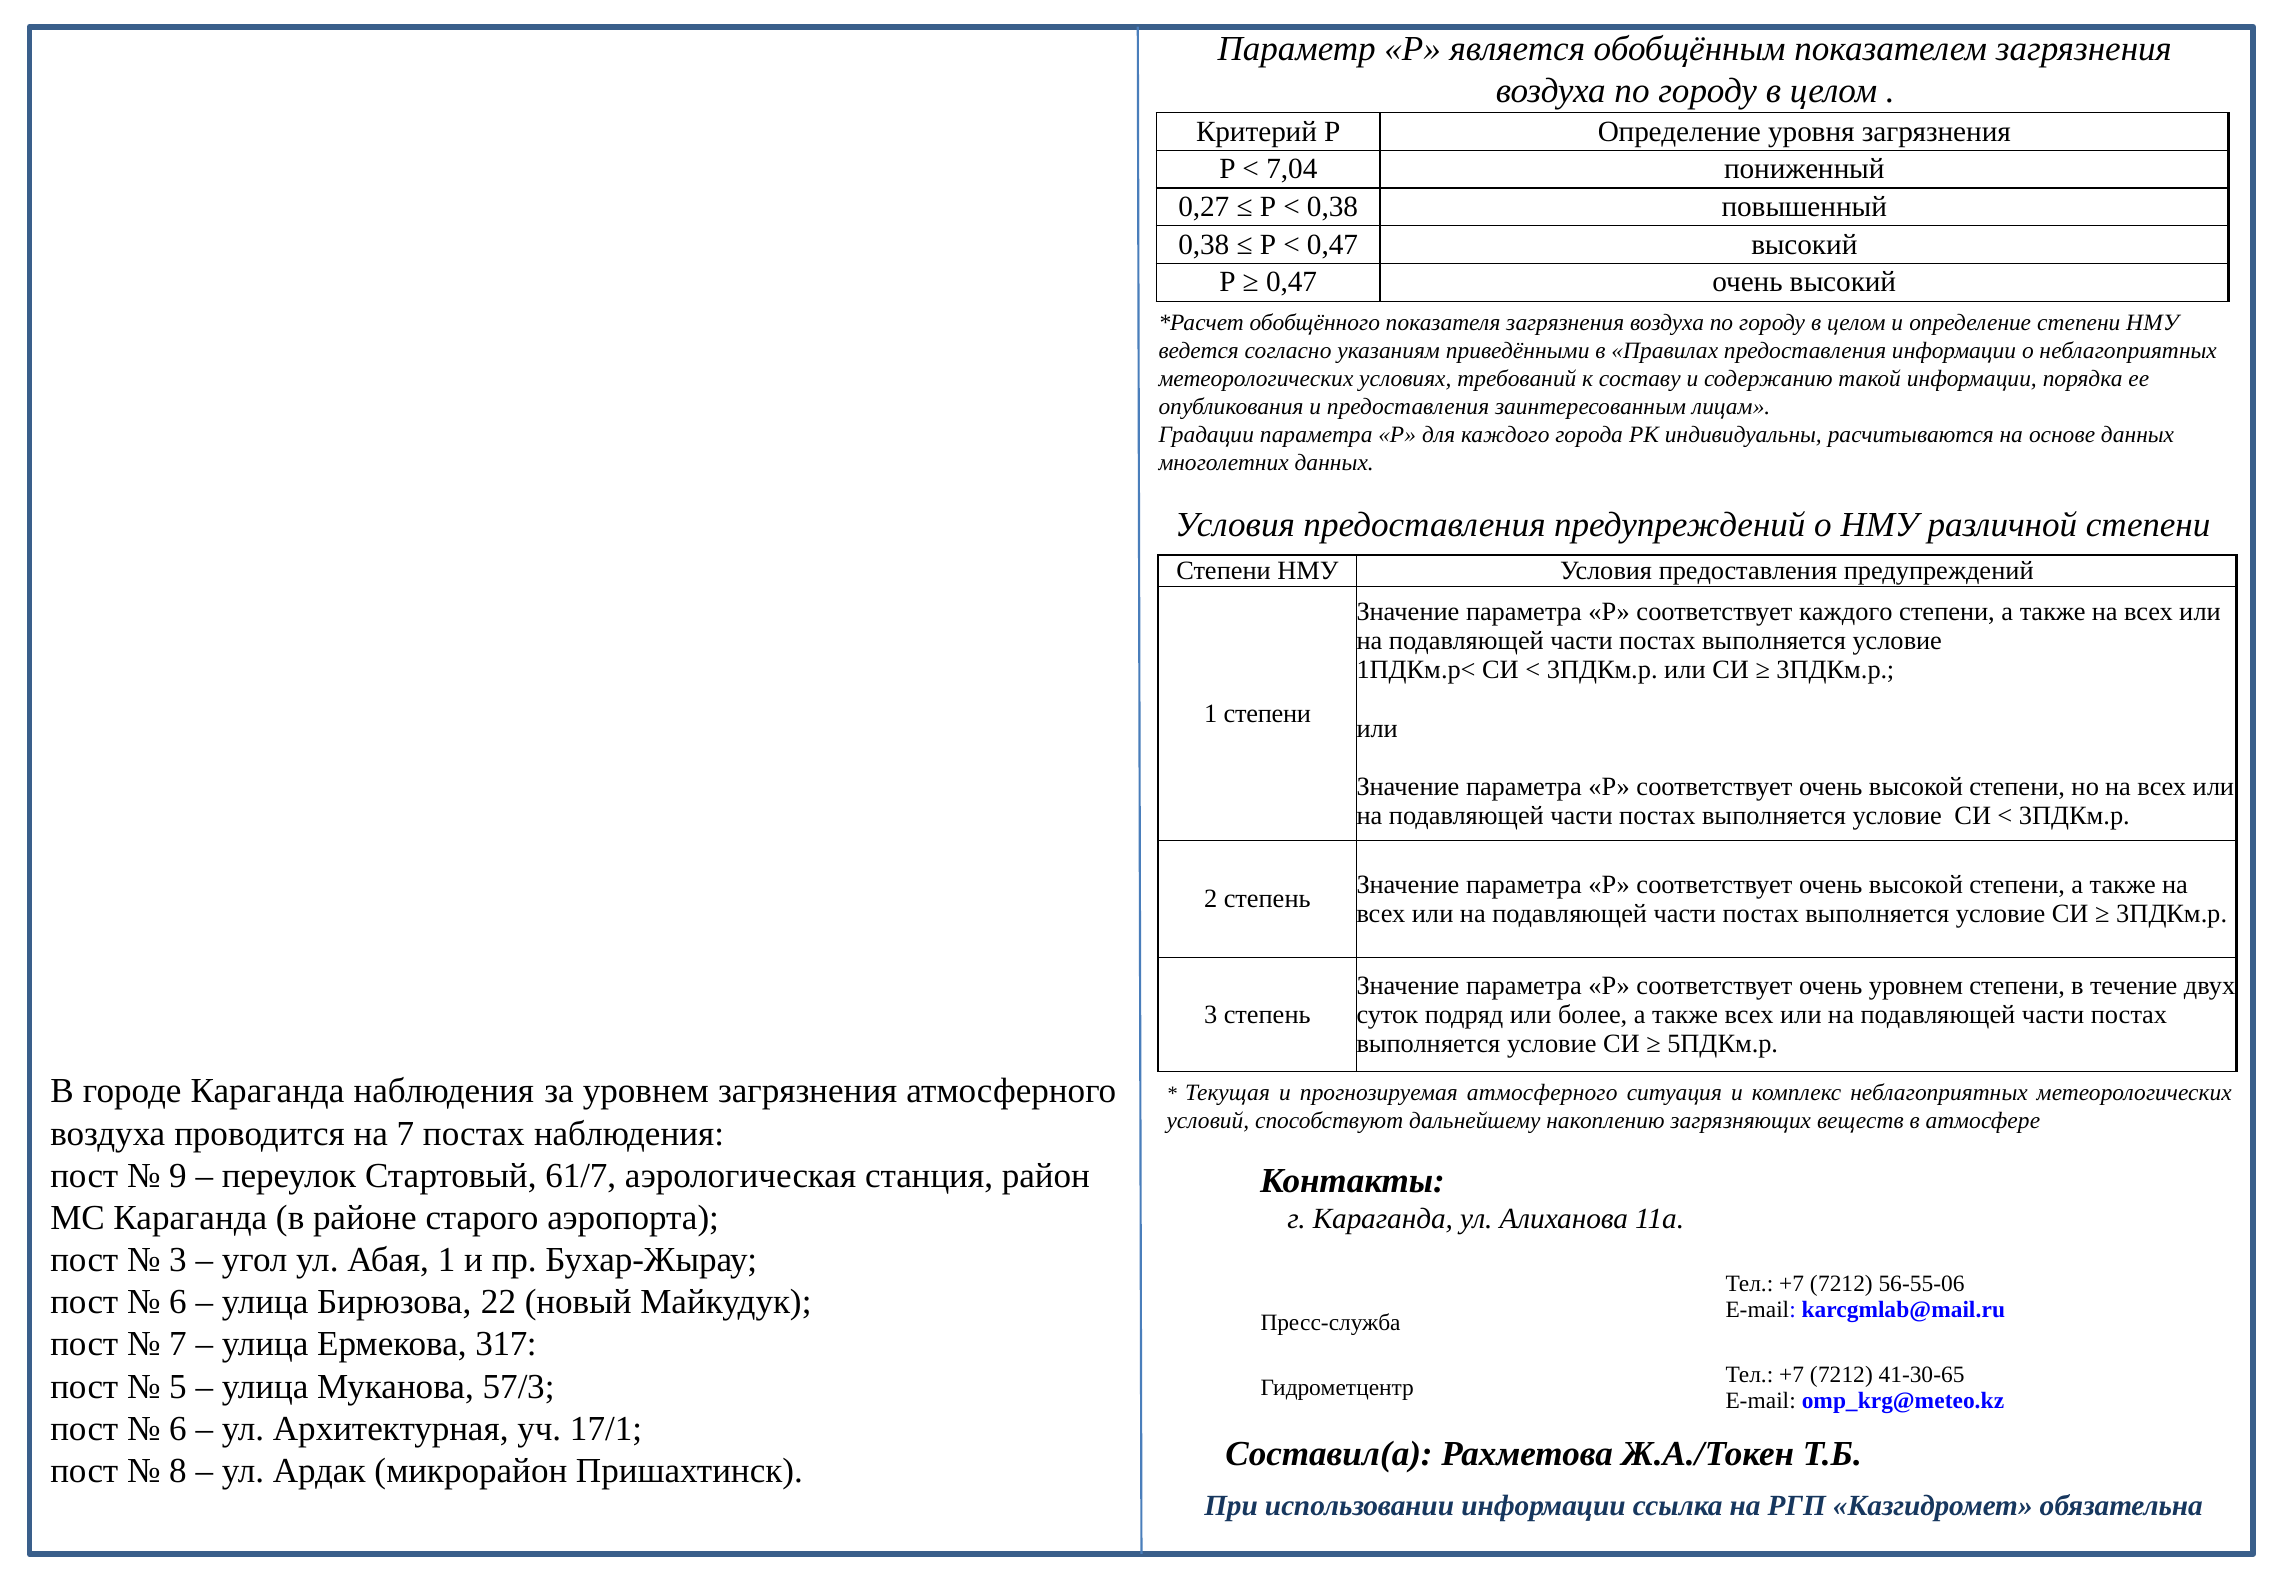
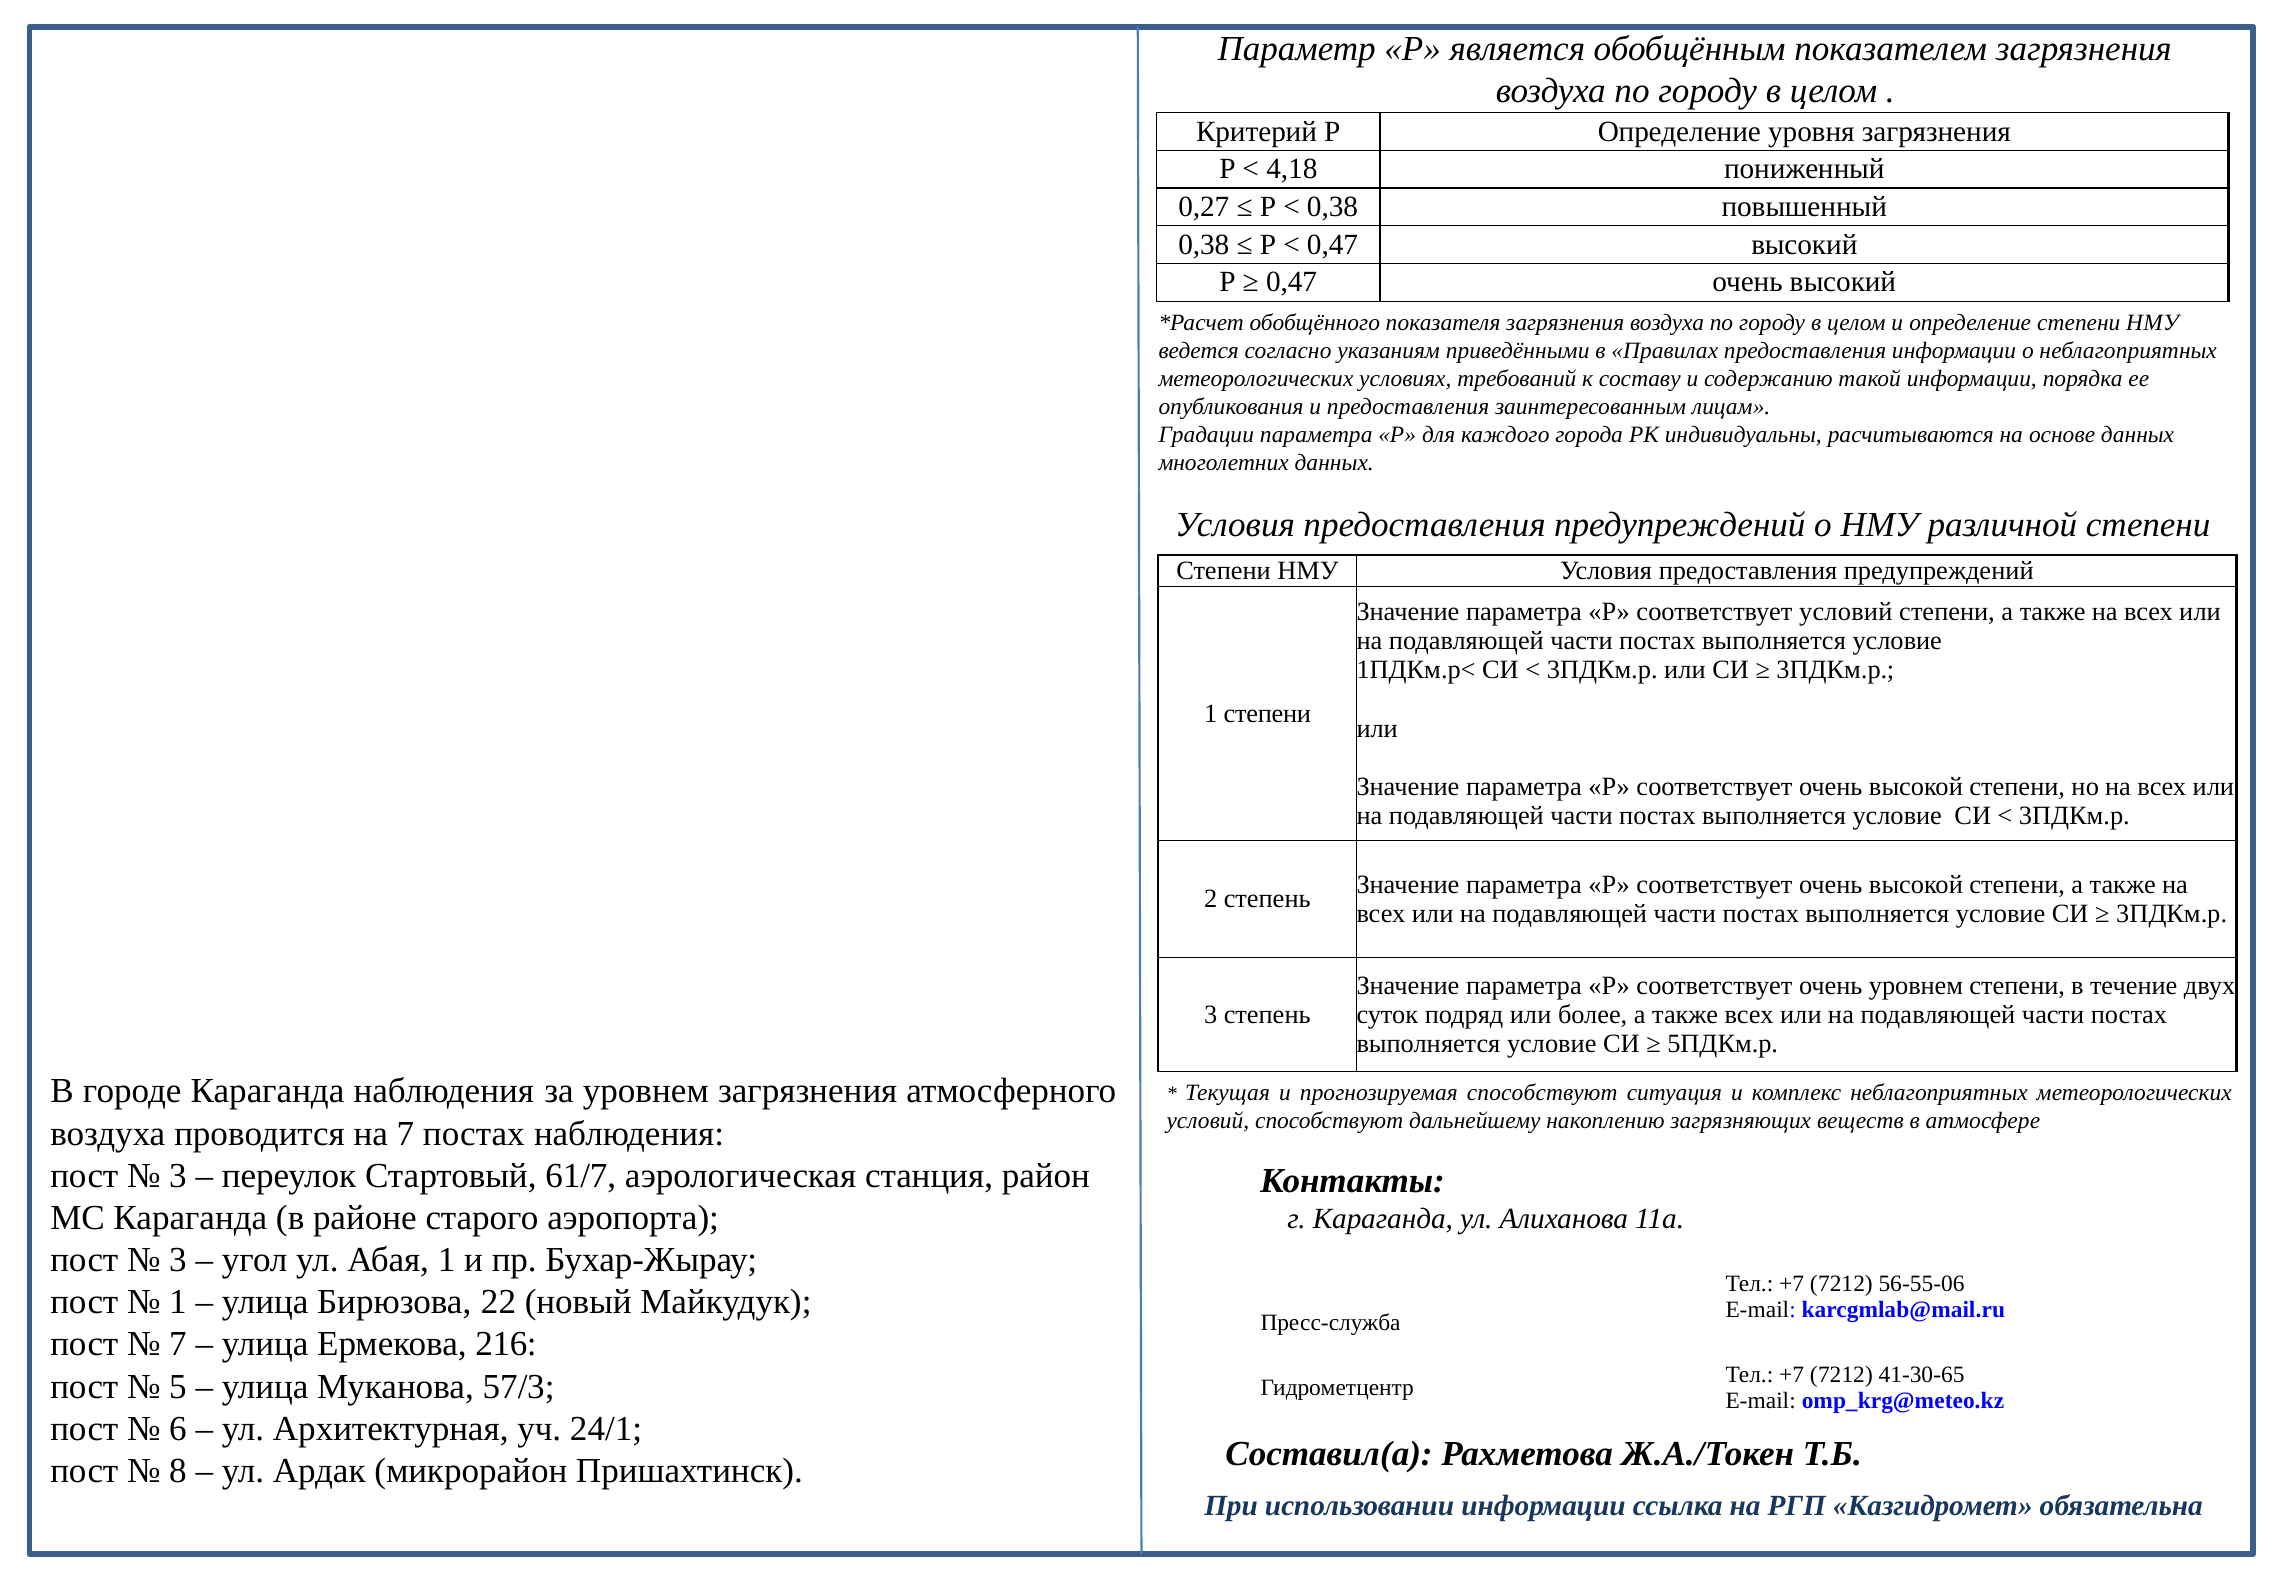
7,04: 7,04 -> 4,18 (1292, 169)
соответствует каждого: каждого -> условий (1846, 611)
прогнозируемая атмосферного: атмосферного -> способствуют (1542, 1093)
9: 9 -> 3 (178, 1175)
6: 6 -> 1 (178, 1302)
317: 317 -> 216 (506, 1344)
17/1: 17/1 -> 24/1 (606, 1428)
